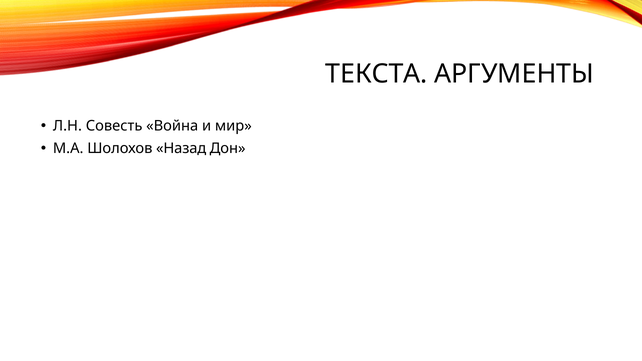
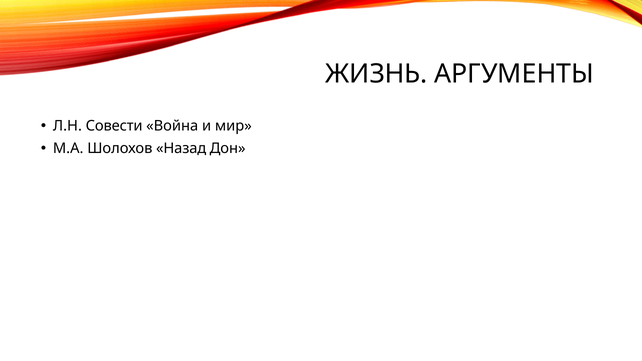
ТЕКСТА: ТЕКСТА -> ЖИЗНЬ (377, 74)
Совесть: Совесть -> Совести (114, 126)
